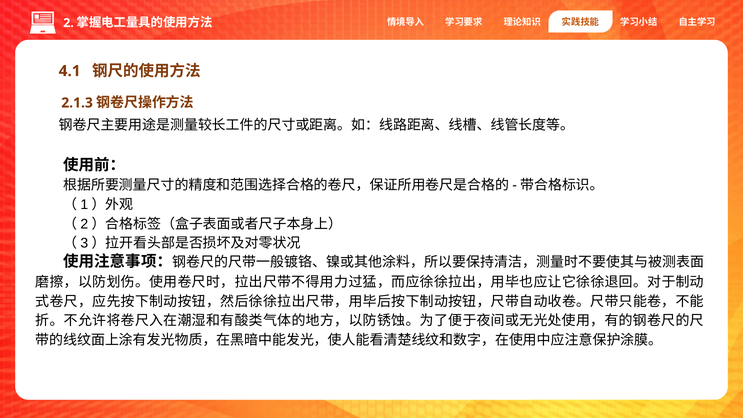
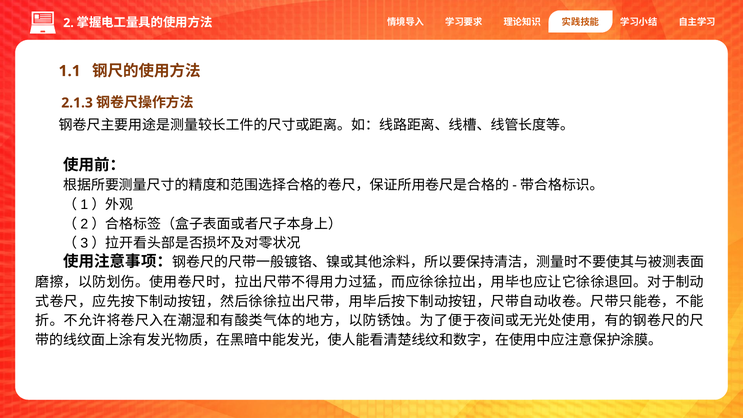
4.1: 4.1 -> 1.1 (70, 71)
